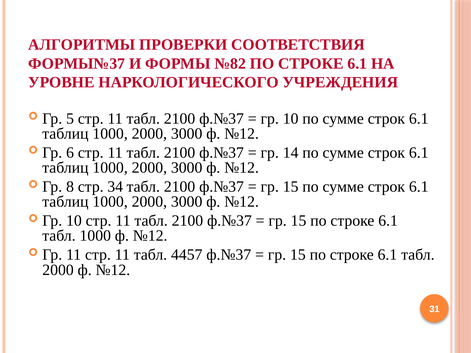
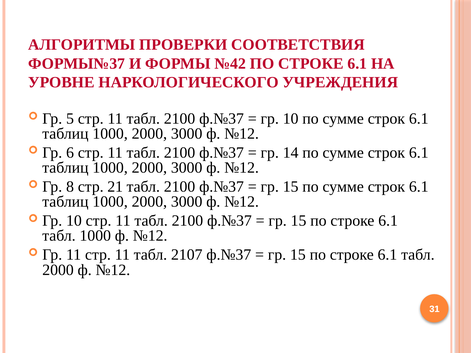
№82: №82 -> №42 (230, 64)
34: 34 -> 21 (115, 187)
4457: 4457 -> 2107 (187, 255)
